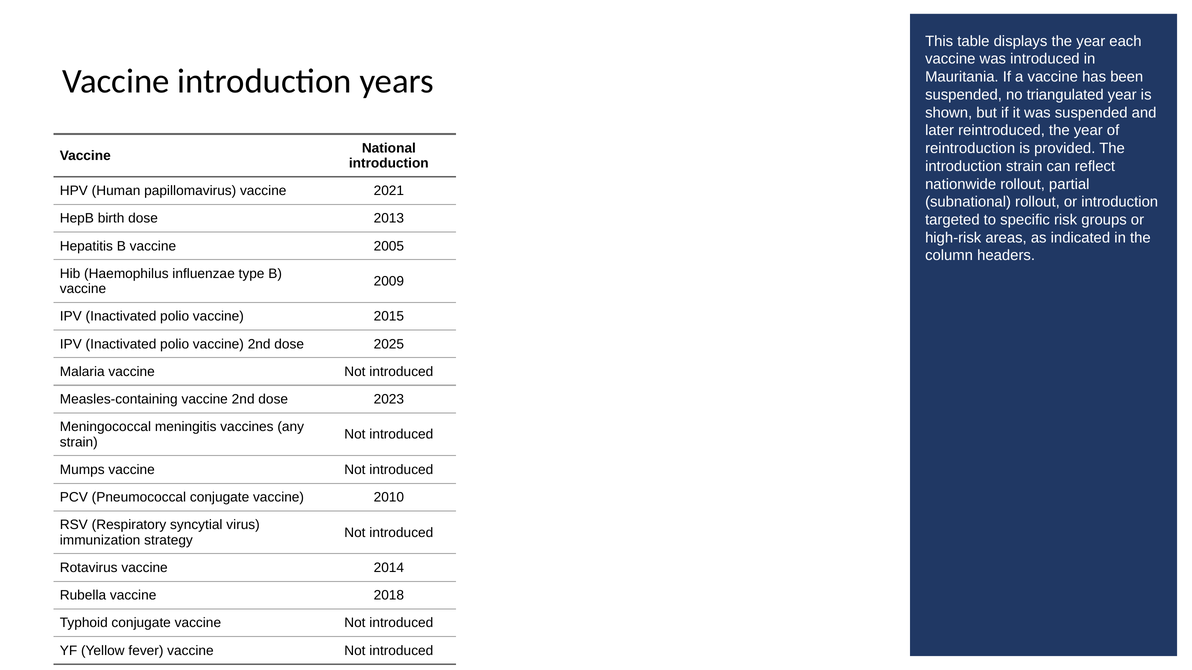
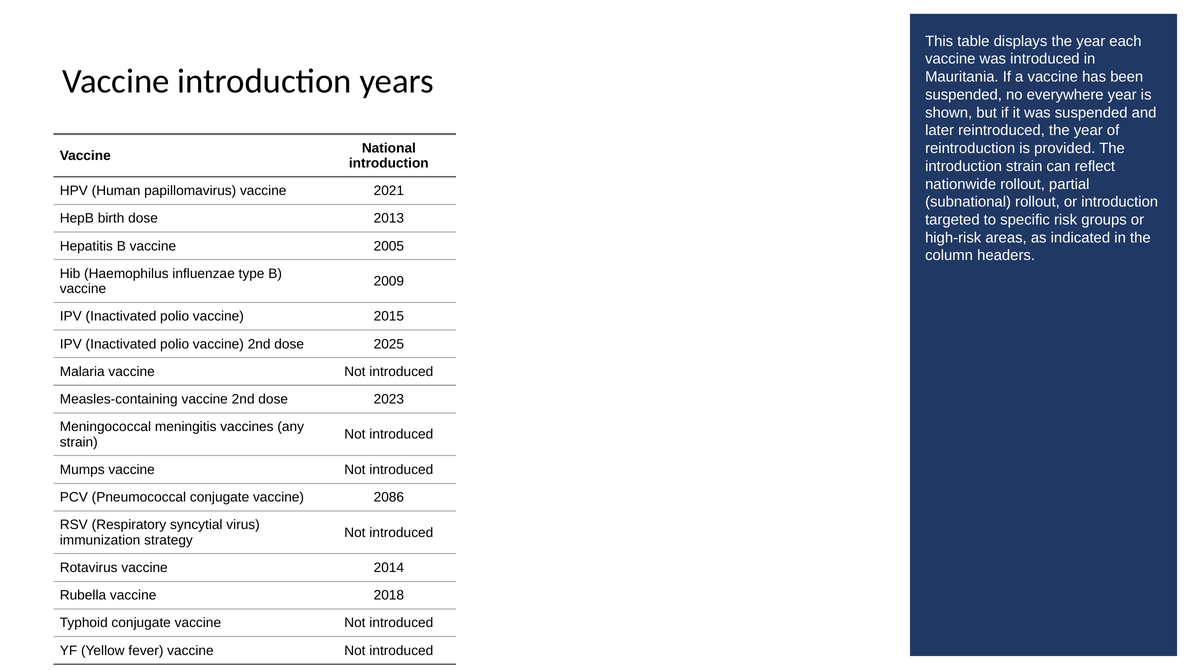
triangulated: triangulated -> everywhere (1065, 95)
2010: 2010 -> 2086 (389, 498)
